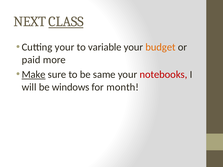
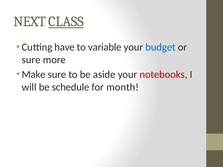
Cutting your: your -> have (65, 47)
budget colour: orange -> blue (160, 47)
paid: paid -> sure (31, 60)
Make underline: present -> none (34, 75)
same: same -> aside (104, 75)
windows: windows -> schedule (71, 87)
